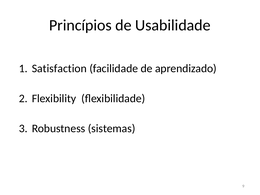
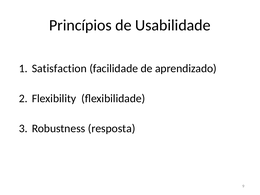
sistemas: sistemas -> resposta (112, 129)
